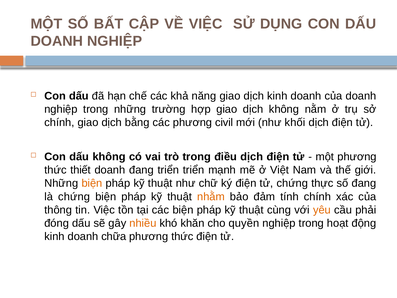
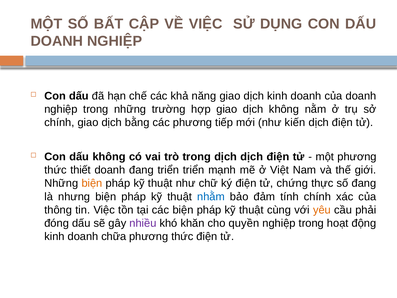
civil: civil -> tiếp (224, 122)
khối: khối -> kiến (295, 122)
trong điều: điều -> dịch (226, 157)
là chứng: chứng -> nhưng (74, 196)
nhằm colour: orange -> blue (211, 196)
nhiều colour: orange -> purple (143, 223)
